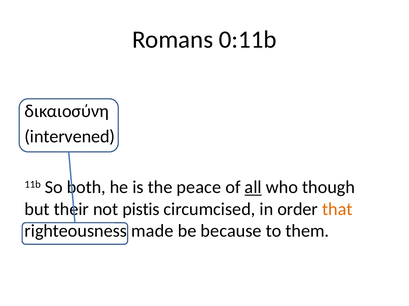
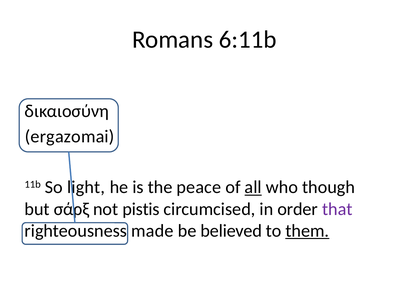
0:11b: 0:11b -> 6:11b (248, 40)
intervened: intervened -> ergazomai (70, 137)
both: both -> light (86, 188)
their: their -> σάρξ (71, 210)
that colour: orange -> purple (337, 210)
because: because -> believed (231, 231)
them underline: none -> present (307, 231)
